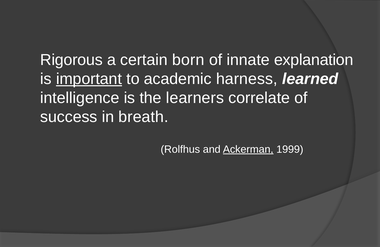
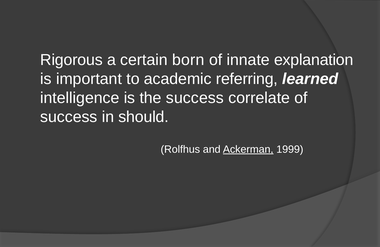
important underline: present -> none (89, 79)
harness: harness -> referring (247, 79)
the learners: learners -> success (195, 98)
breath: breath -> should (144, 117)
